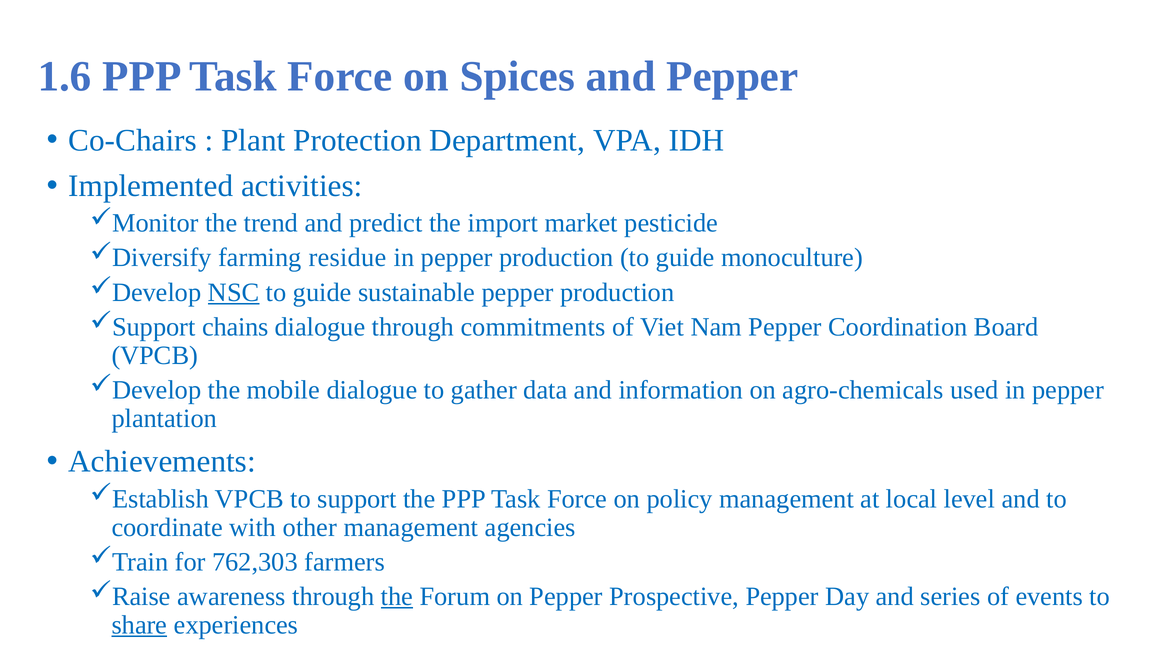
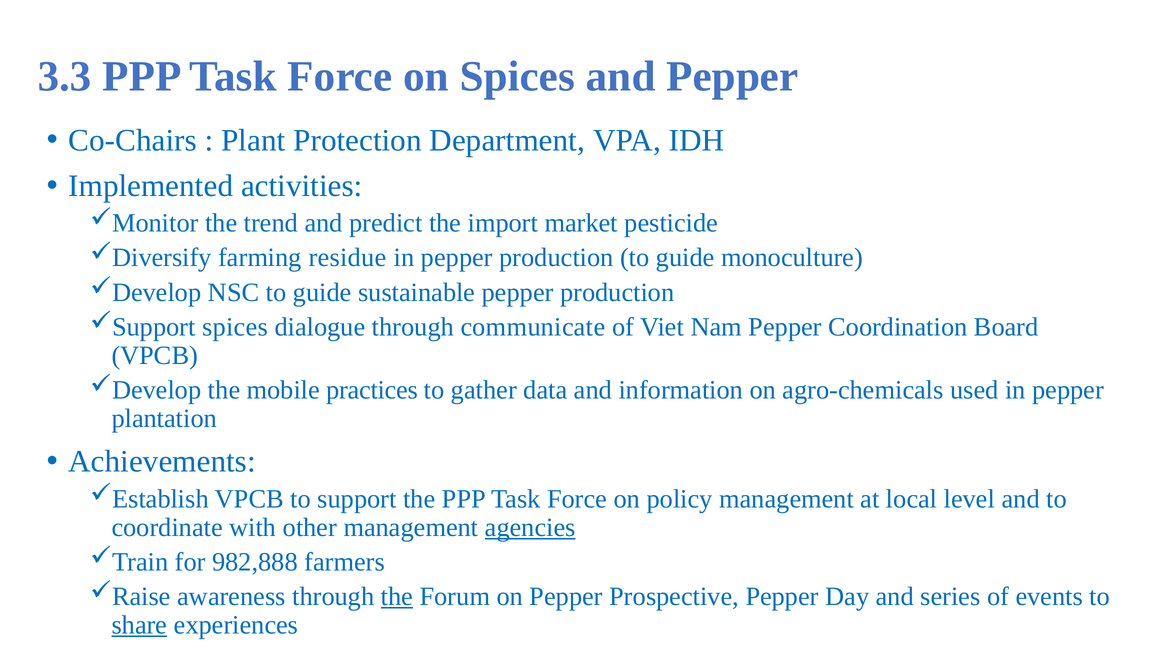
1.6: 1.6 -> 3.3 (65, 77)
NSC underline: present -> none (234, 292)
chains: chains -> spices (235, 327)
commitments: commitments -> communicate (533, 327)
mobile dialogue: dialogue -> practices (372, 390)
agencies underline: none -> present (530, 527)
762,303: 762,303 -> 982,888 (255, 562)
